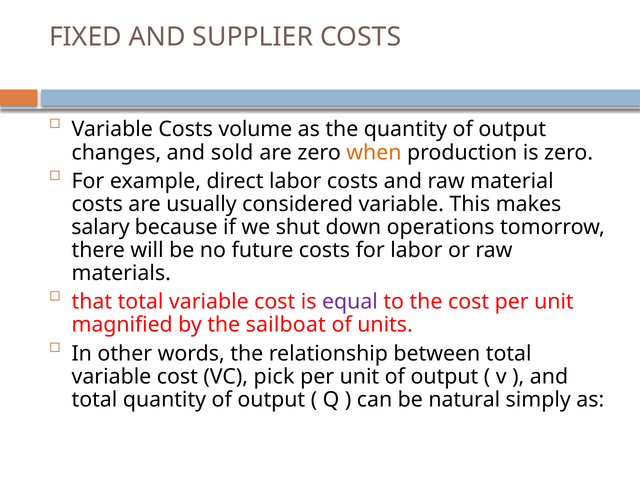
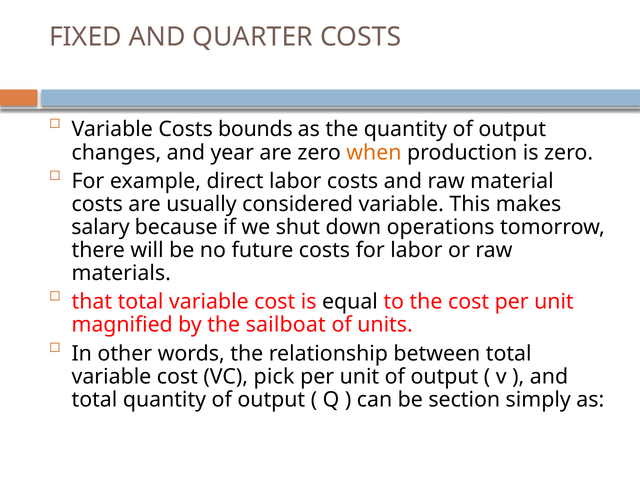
SUPPLIER: SUPPLIER -> QUARTER (253, 37)
volume: volume -> bounds (255, 129)
sold: sold -> year (232, 152)
equal colour: purple -> black (350, 302)
natural: natural -> section (464, 400)
